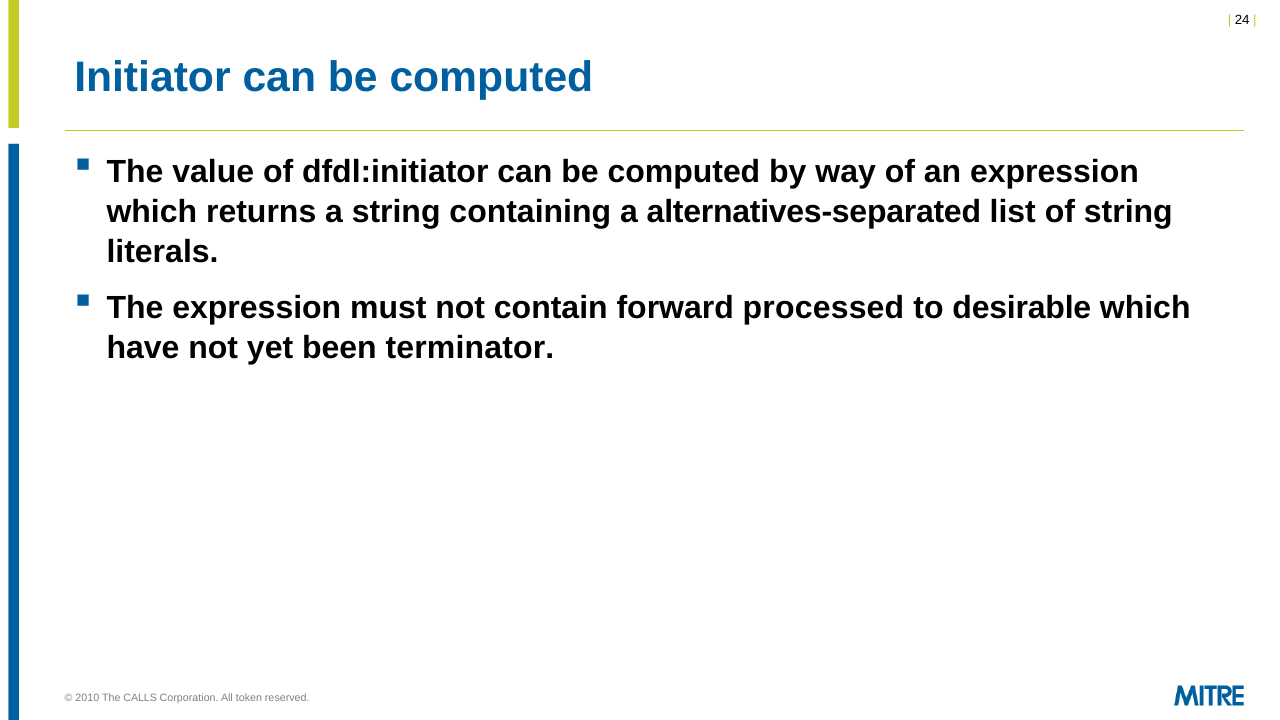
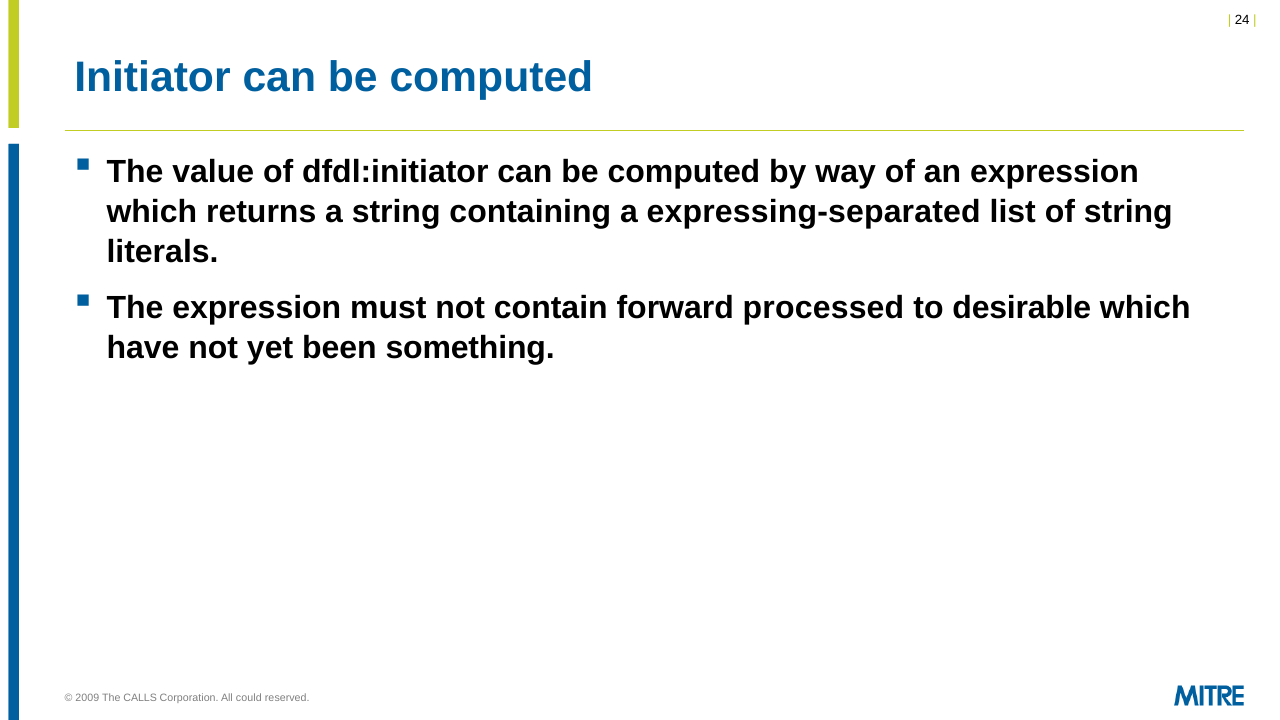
alternatives-separated: alternatives-separated -> expressing-separated (814, 212)
terminator: terminator -> something (470, 348)
2010: 2010 -> 2009 (87, 698)
token: token -> could (249, 698)
